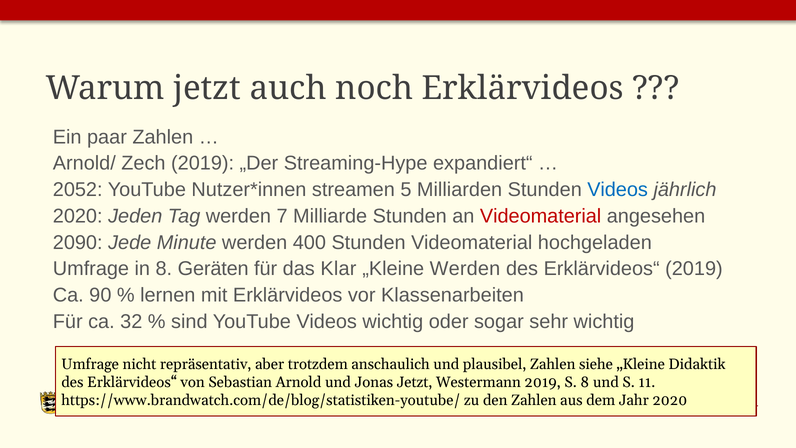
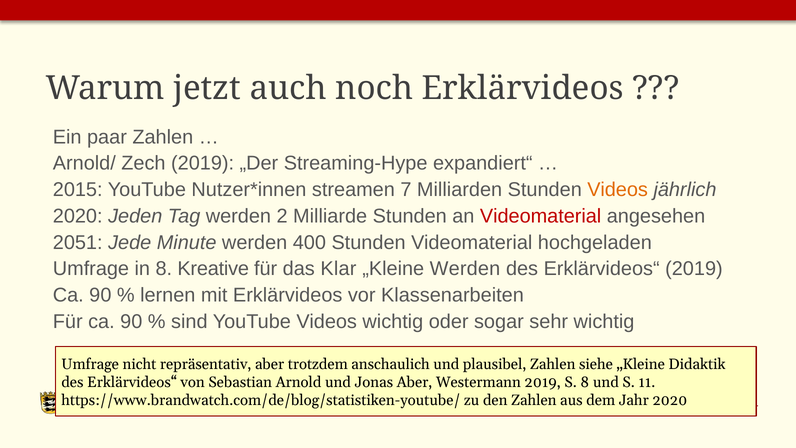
2052: 2052 -> 2015 (78, 190)
5: 5 -> 7 (406, 190)
Videos colour: blue -> orange (618, 190)
7: 7 -> 2 (282, 216)
2090: 2090 -> 2051 (78, 242)
Geräten: Geräten -> Kreative (213, 269)
Für ca 32: 32 -> 90 (131, 321)
Jonas Jetzt: Jetzt -> Aber (415, 382)
